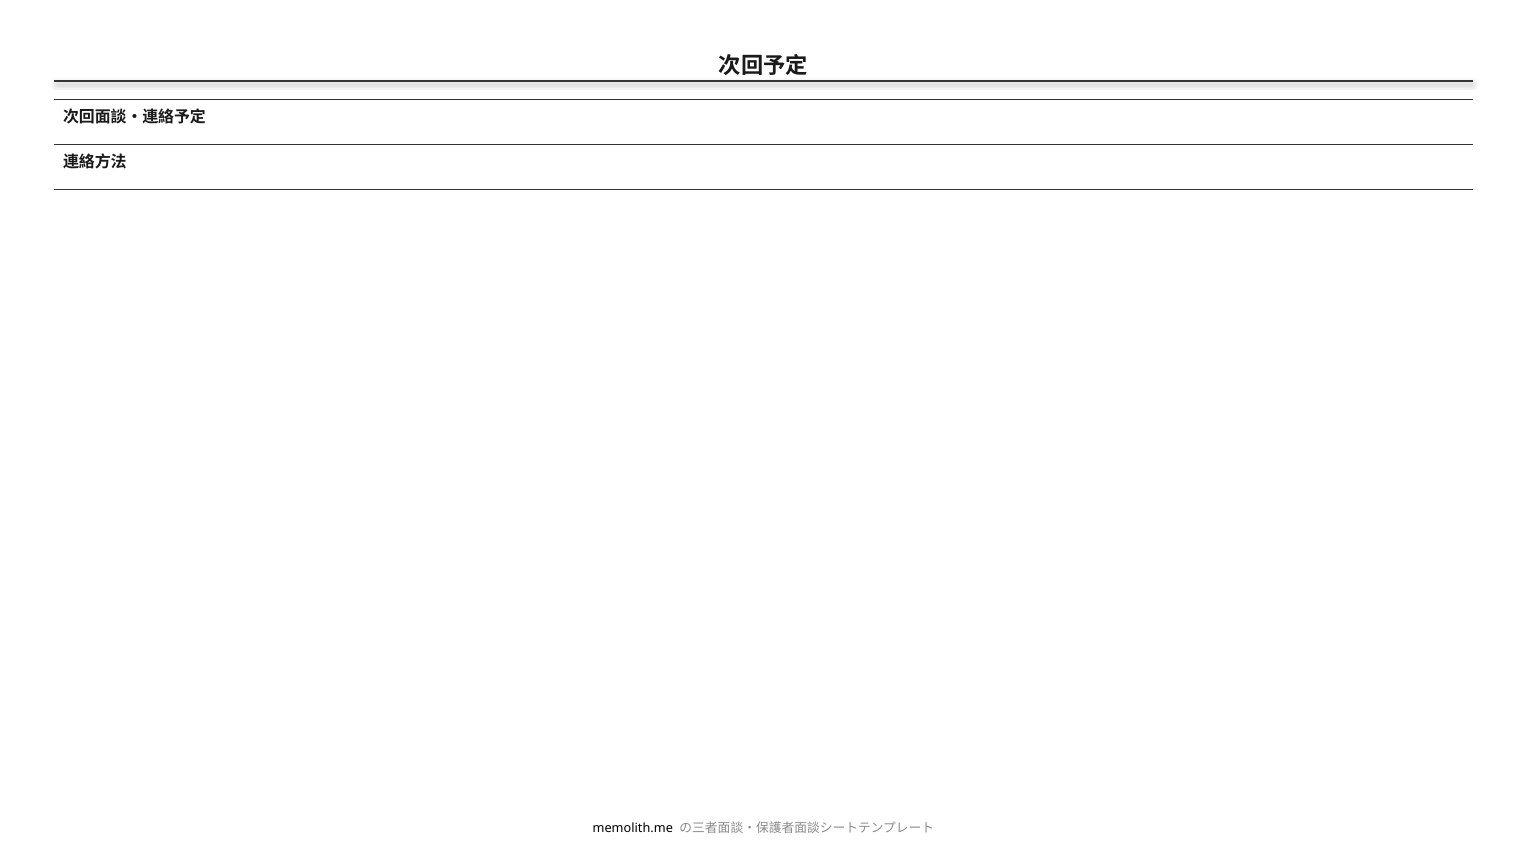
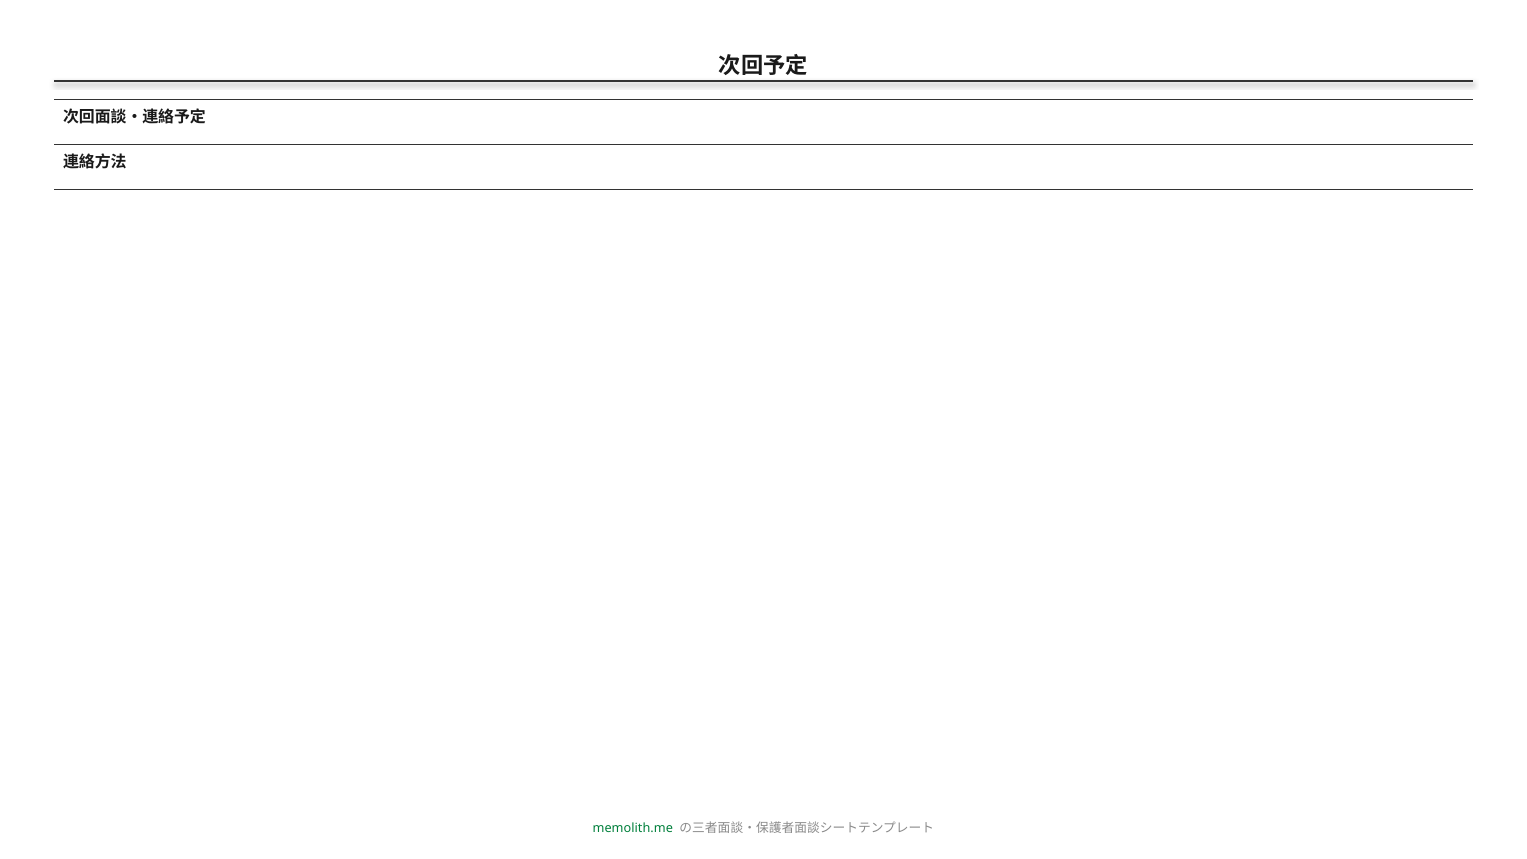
memolith.me colour: black -> green (633, 828)
